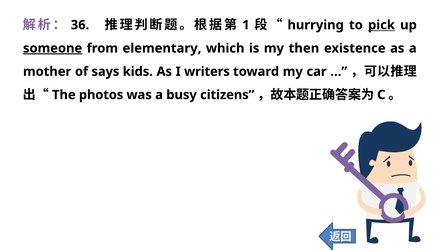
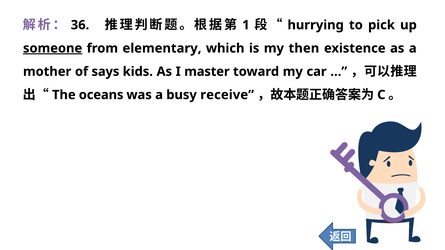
pick underline: present -> none (381, 25)
writers: writers -> master (207, 72)
photos: photos -> oceans (101, 95)
citizens: citizens -> receive (227, 95)
